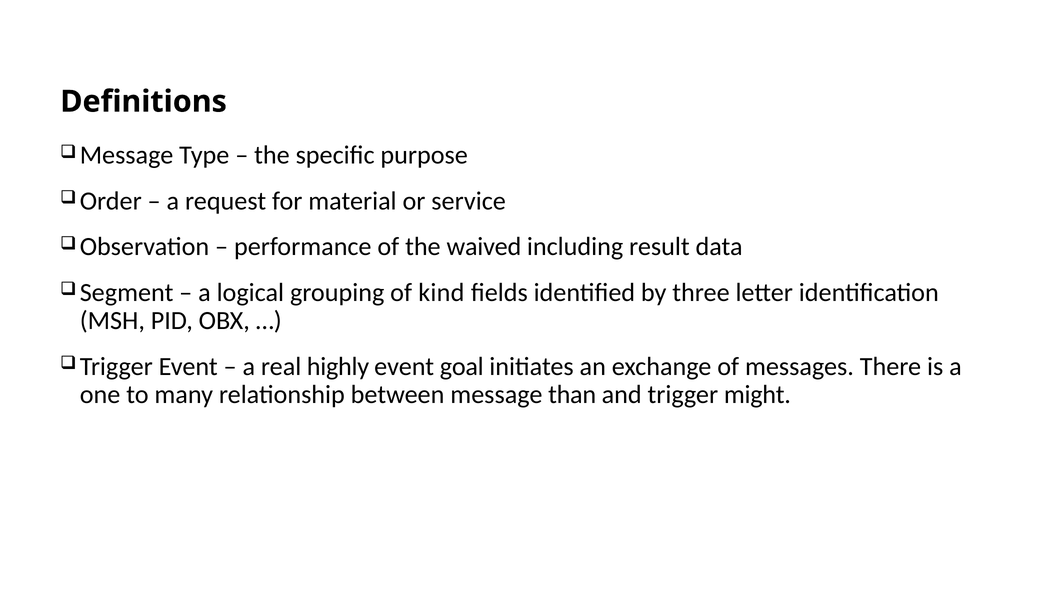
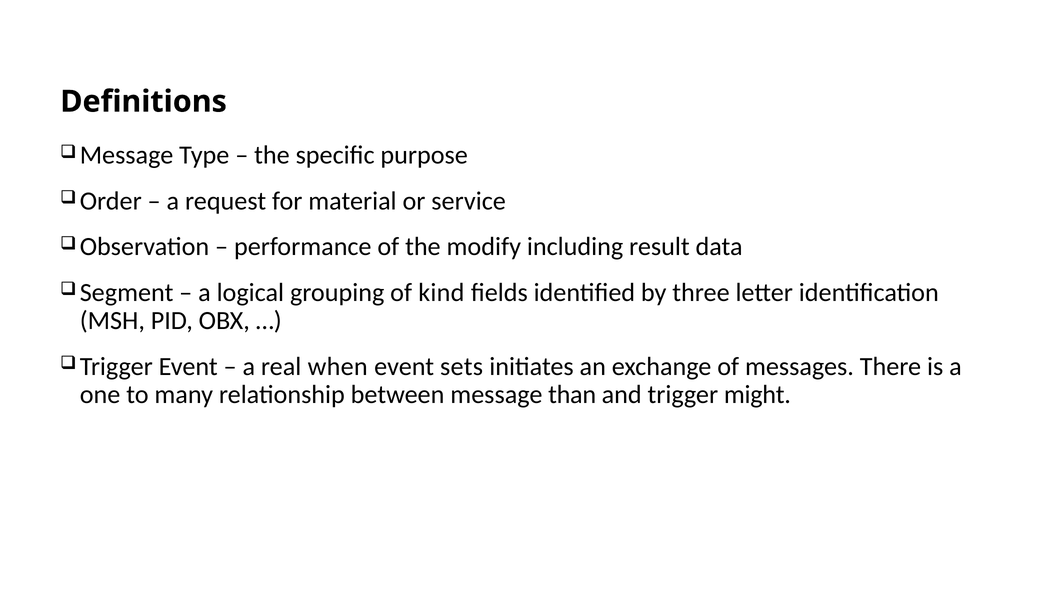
waived: waived -> modify (484, 247)
highly: highly -> when (338, 366)
goal: goal -> sets (462, 366)
